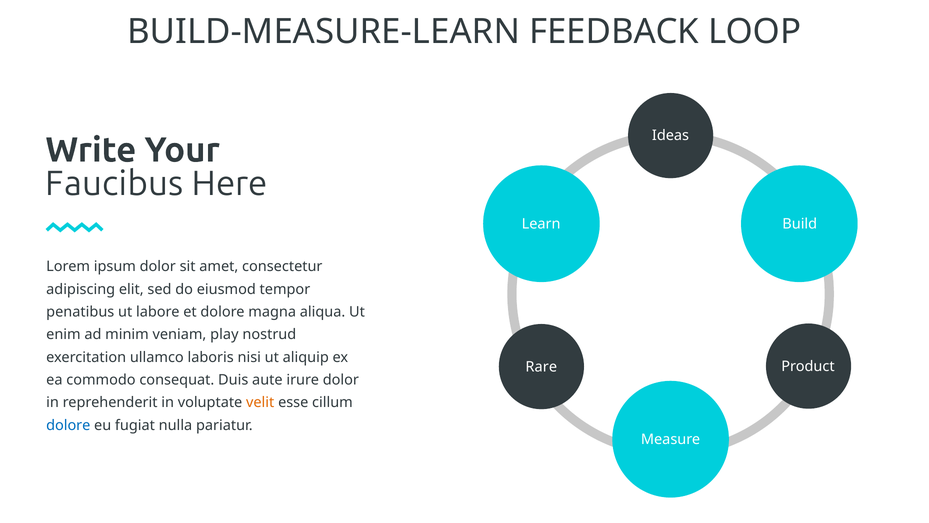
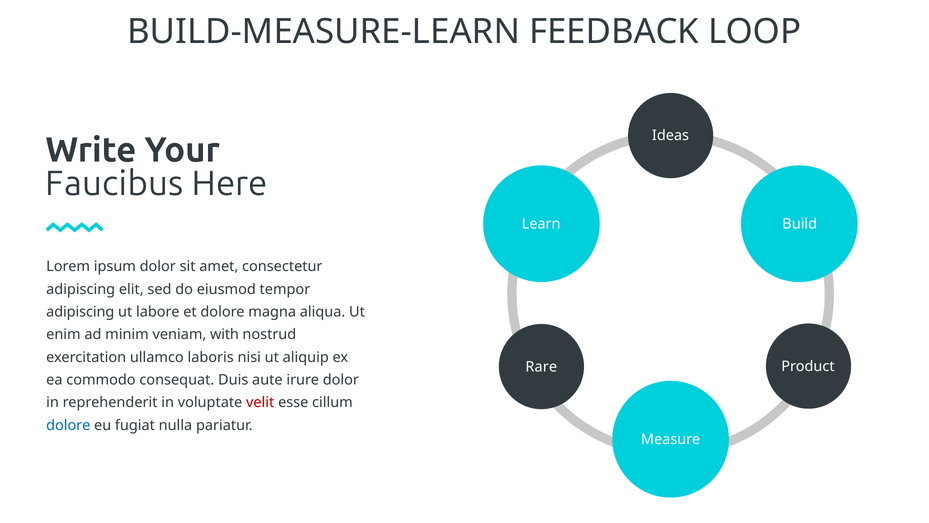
penatibus: penatibus -> adipiscing (80, 312)
play: play -> with (224, 334)
velit colour: orange -> red (260, 402)
